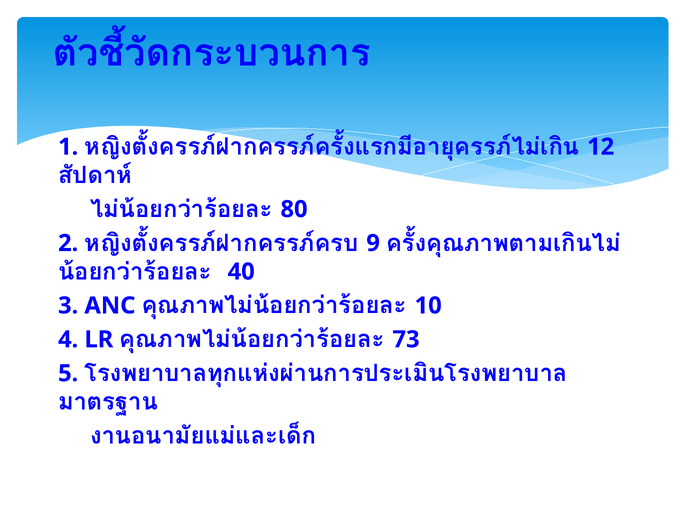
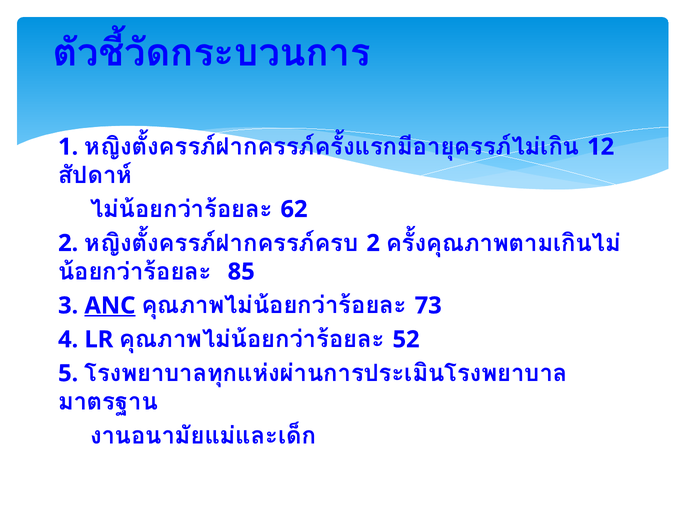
80: 80 -> 62 (294, 209)
9: 9 -> 2 (373, 243)
40: 40 -> 85 (241, 272)
ANC underline: none -> present (110, 305)
10: 10 -> 73 (428, 305)
73: 73 -> 52 (406, 339)
